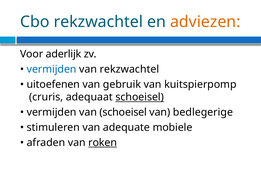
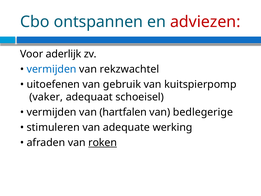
Cbo rekzwachtel: rekzwachtel -> ontspannen (98, 22)
adviezen colour: orange -> red (205, 22)
cruris: cruris -> vaker (46, 97)
schoeisel underline: present -> none (140, 97)
van schoeisel: schoeisel -> hartfalen (123, 112)
mobiele: mobiele -> werking (173, 127)
